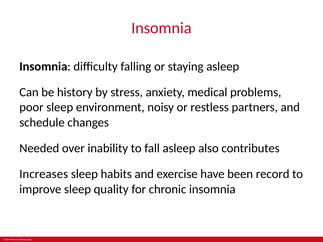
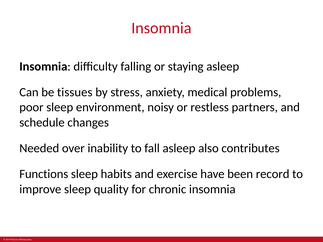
history: history -> tissues (75, 92)
Increases: Increases -> Functions (44, 174)
